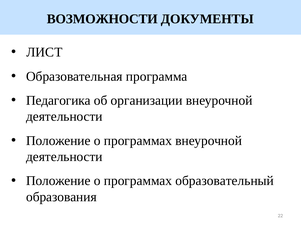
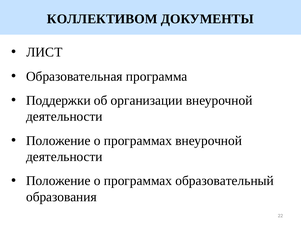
ВОЗМОЖНОСТИ: ВОЗМОЖНОСТИ -> КОЛЛЕКТИВОМ (102, 19)
Педагогика: Педагогика -> Поддержки (58, 100)
